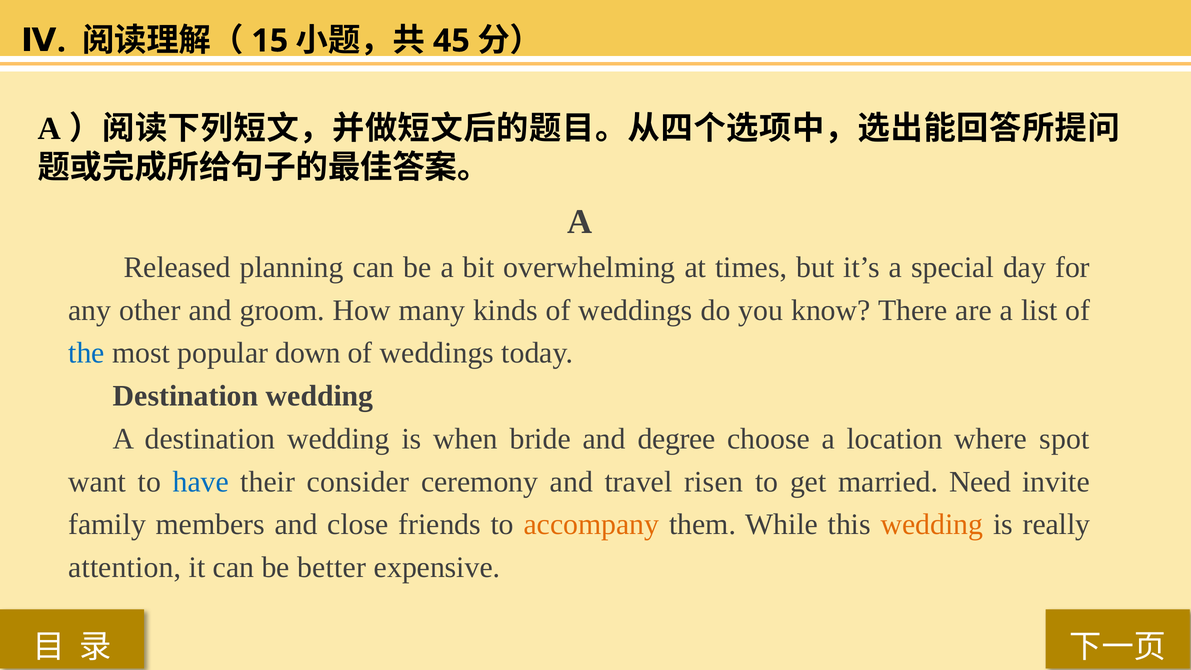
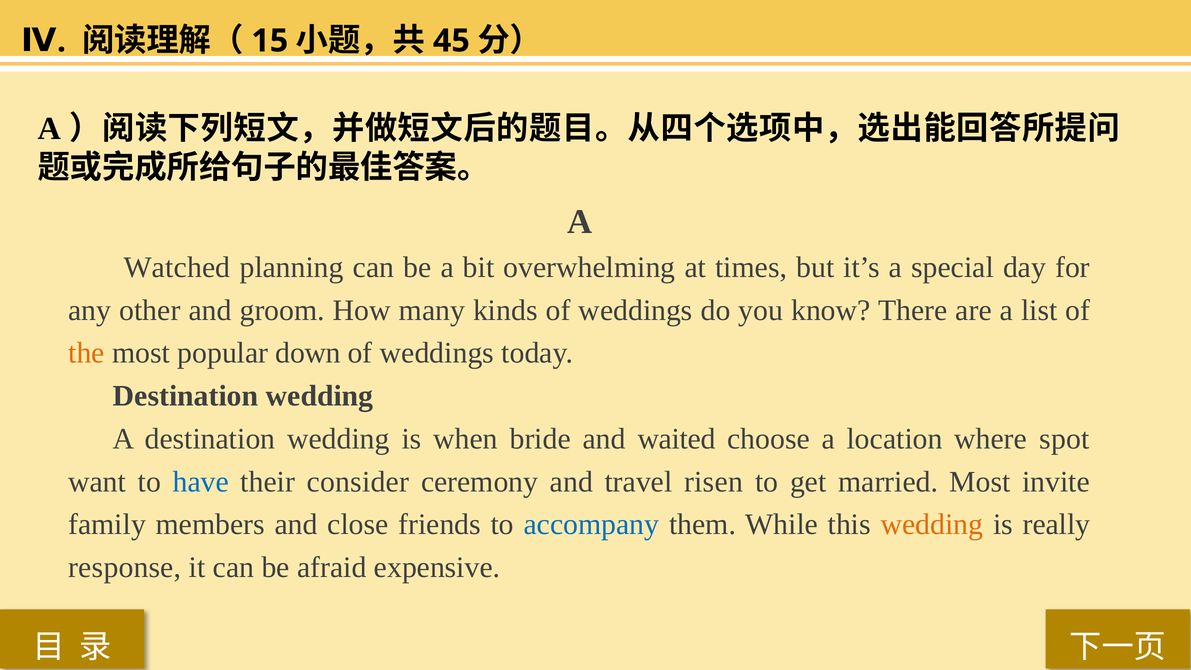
Released: Released -> Watched (177, 267)
the colour: blue -> orange (86, 353)
degree: degree -> waited (677, 439)
married Need: Need -> Most (980, 482)
accompany colour: orange -> blue (591, 525)
attention: attention -> response (125, 567)
better: better -> afraid (332, 567)
